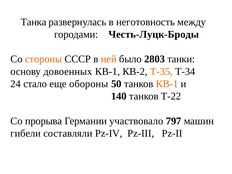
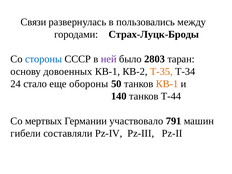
Танка: Танка -> Связи (33, 22)
неготовность: неготовность -> пользовались (146, 22)
Честь-Луцк-Броды: Честь-Луцк-Броды -> Страх-Луцк-Броды (154, 34)
стороны colour: orange -> blue (44, 59)
ней colour: orange -> purple (109, 59)
танки: танки -> таран (181, 59)
Т-22: Т-22 -> Т-44 (171, 96)
прорыва: прорыва -> мертвых (44, 121)
797: 797 -> 791 (174, 121)
